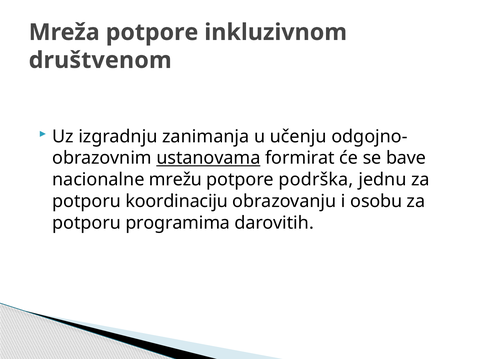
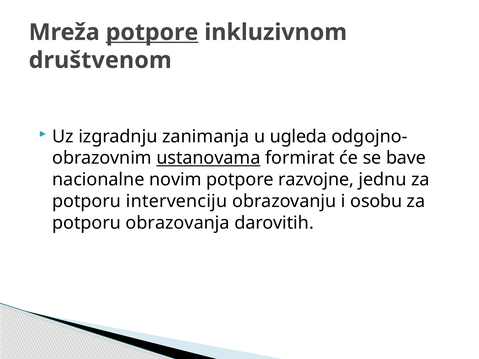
potpore underline: none -> present (152, 32)
učenju: učenju -> ugleda (298, 137)
mrežu: mrežu -> novim (175, 180)
podrška: podrška -> razvojne (316, 180)
koordinaciju: koordinaciju -> intervenciju (177, 201)
programima: programima -> obrazovanja (178, 223)
